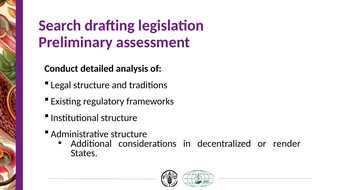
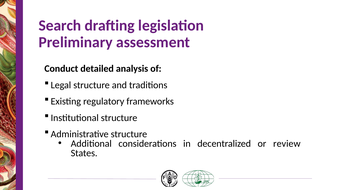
render: render -> review (287, 143)
